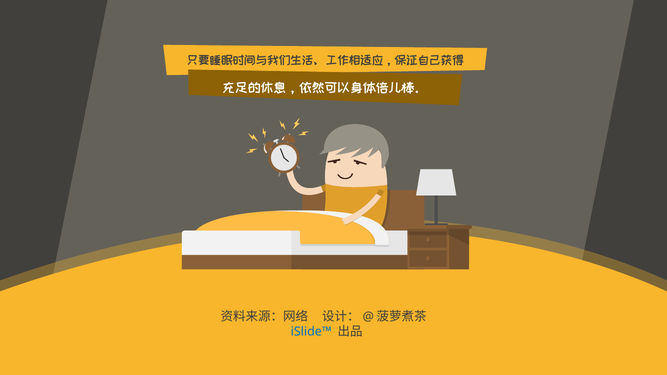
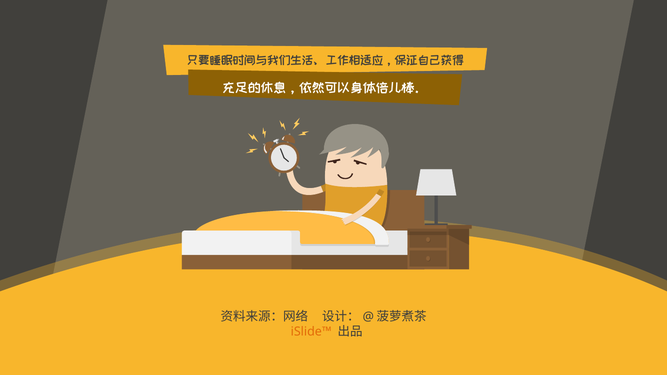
iSlide™ colour: blue -> orange (311, 332)
